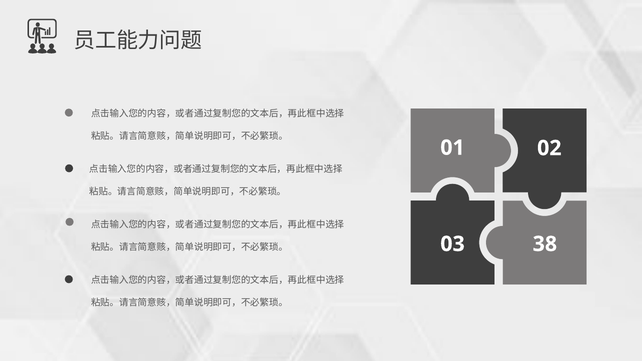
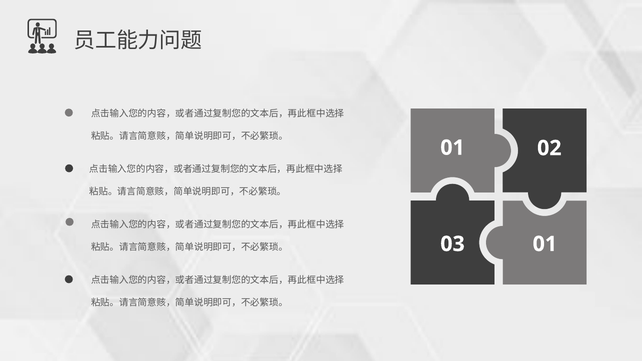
03 38: 38 -> 01 (545, 244)
